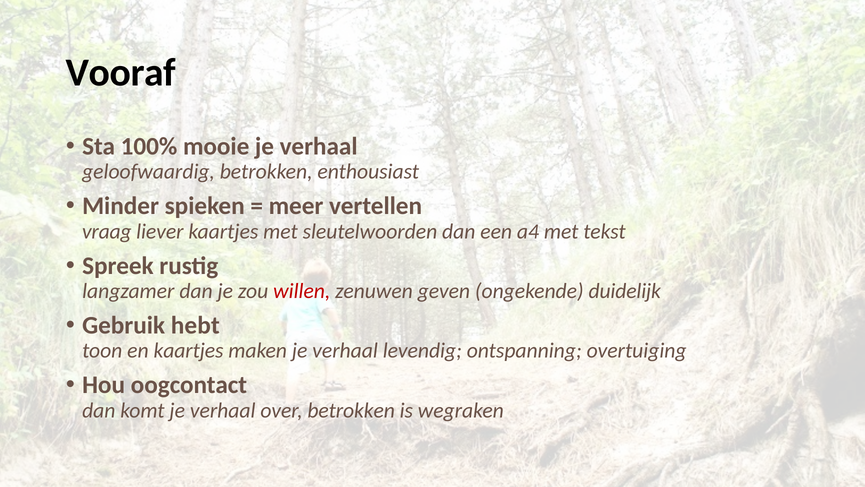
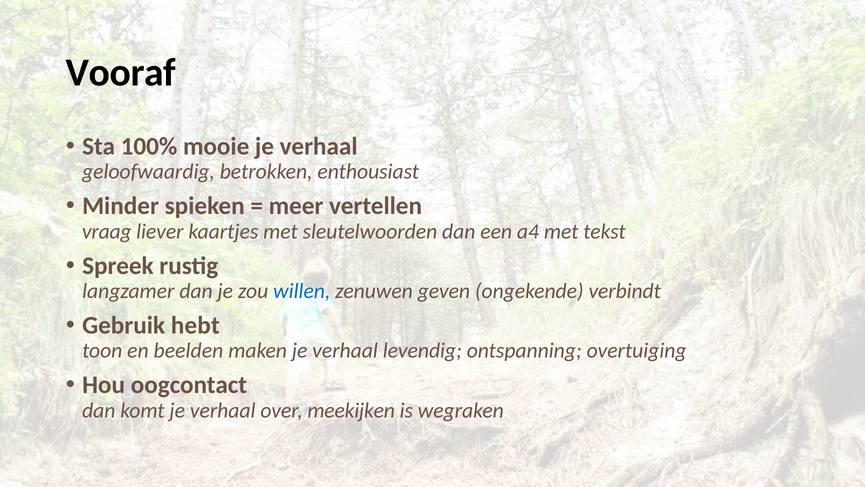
willen colour: red -> blue (302, 291)
duidelijk: duidelijk -> verbindt (625, 291)
en kaartjes: kaartjes -> beelden (188, 350)
over betrokken: betrokken -> meekijken (351, 410)
